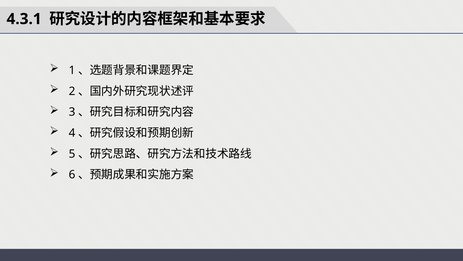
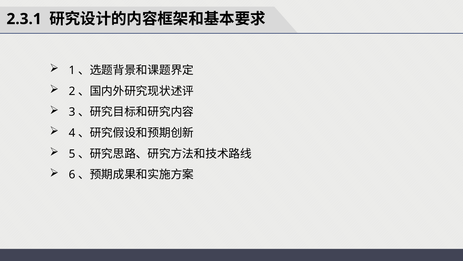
4.3.1: 4.3.1 -> 2.3.1 (24, 19)
